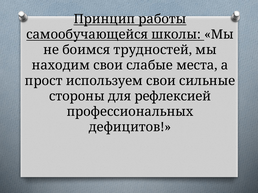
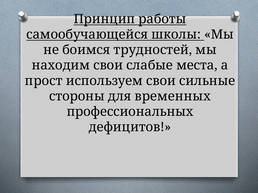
рефлексией: рефлексией -> временных (173, 96)
